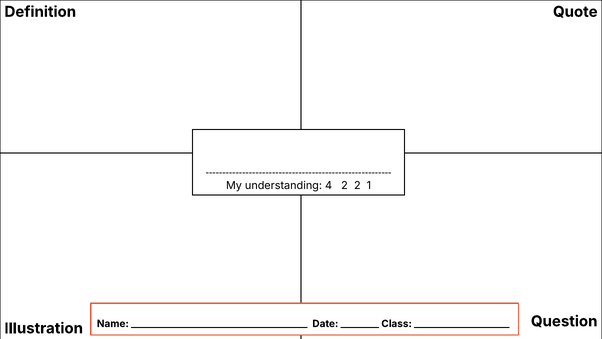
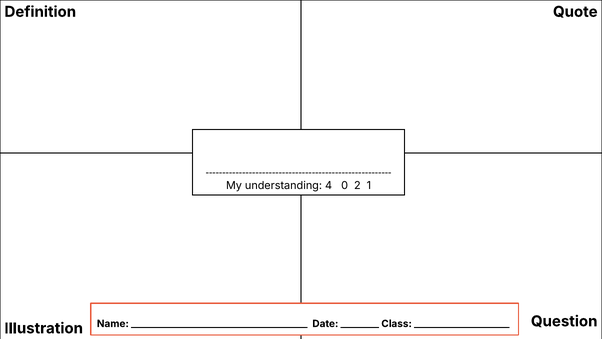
4 2: 2 -> 0 (345, 185)
